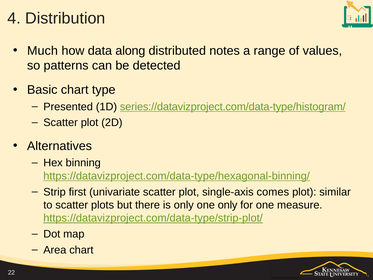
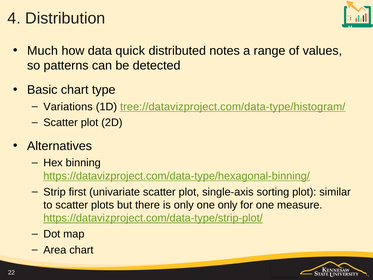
along: along -> quick (130, 51)
Presented: Presented -> Variations (68, 107)
series://datavizproject.com/data-type/histogram/: series://datavizproject.com/data-type/histogram/ -> tree://datavizproject.com/data-type/histogram/ (233, 107)
comes: comes -> sorting (273, 192)
